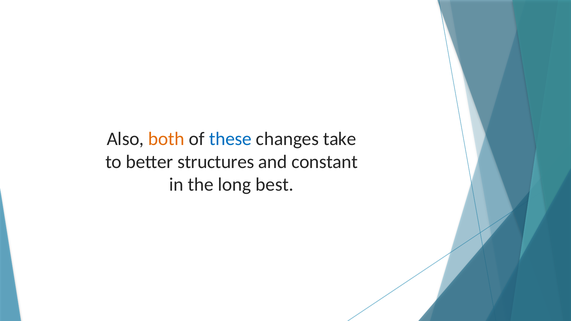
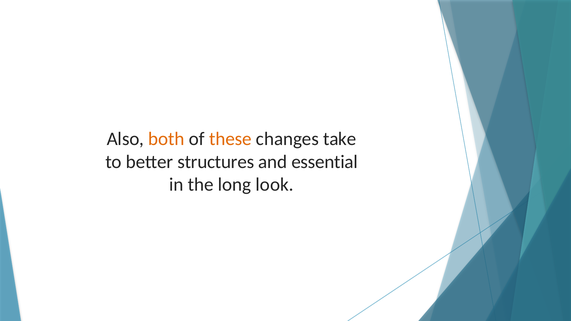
these colour: blue -> orange (230, 139)
constant: constant -> essential (325, 162)
best: best -> look (275, 185)
